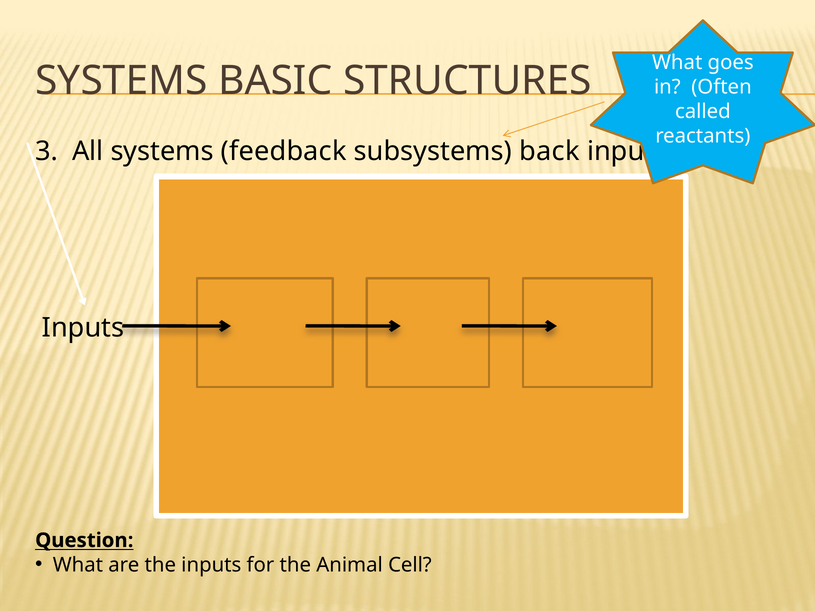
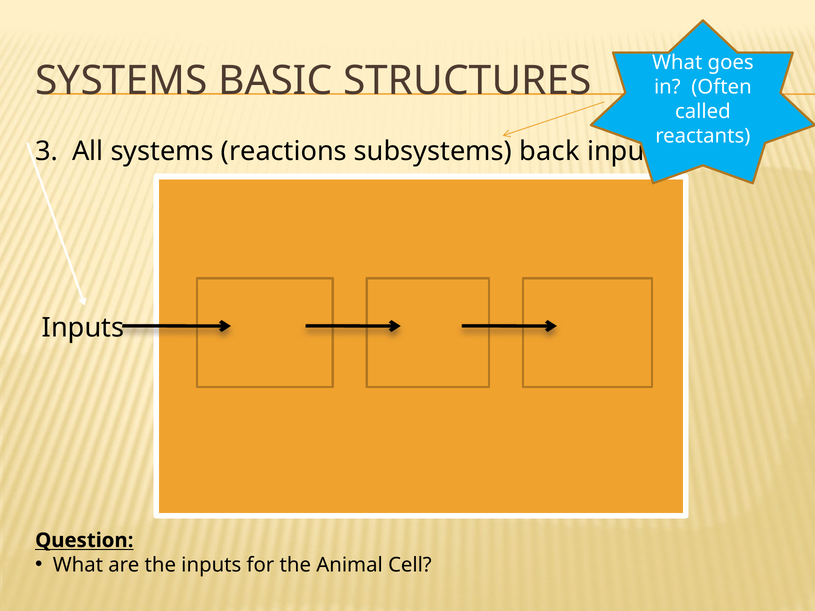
feedback: feedback -> reactions (284, 151)
